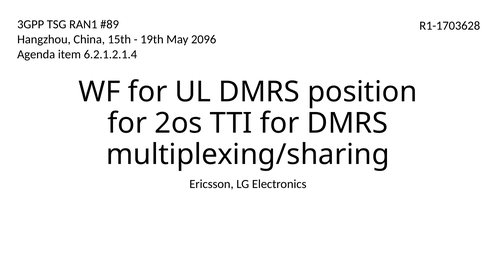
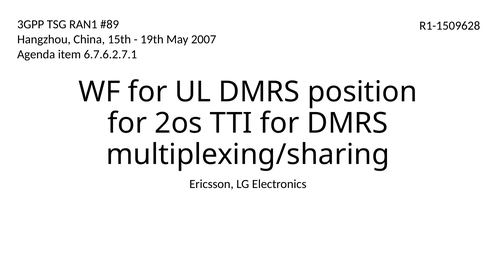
R1-1703628: R1-1703628 -> R1-1509628 (450, 26)
2096: 2096 -> 2007 (204, 39)
6.2.1.2.1.4: 6.2.1.2.1.4 -> 6.7.6.2.7.1 (110, 54)
